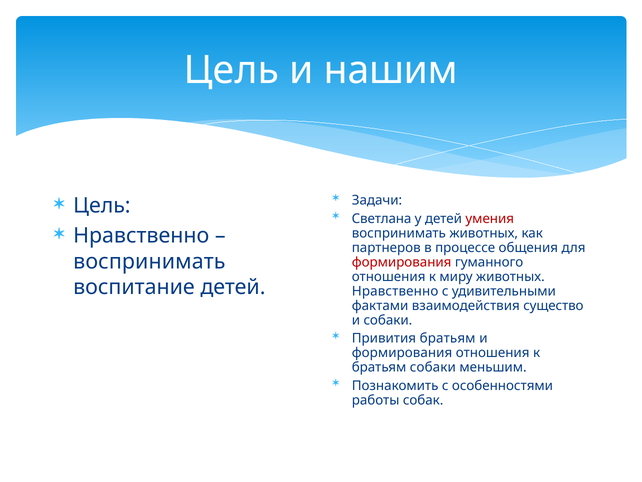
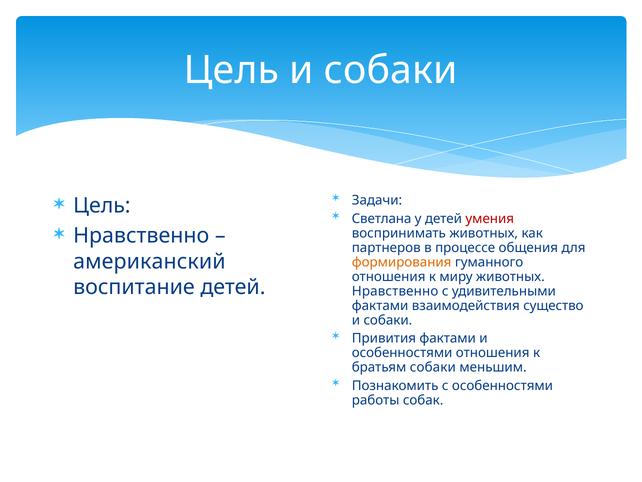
Цель и нашим: нашим -> собаки (391, 70)
воспринимать: воспринимать -> американский (149, 261)
формирования colour: red -> orange (402, 262)
Привития братьям: братьям -> фактами (448, 338)
формирования: формирования -> особенностями (402, 353)
